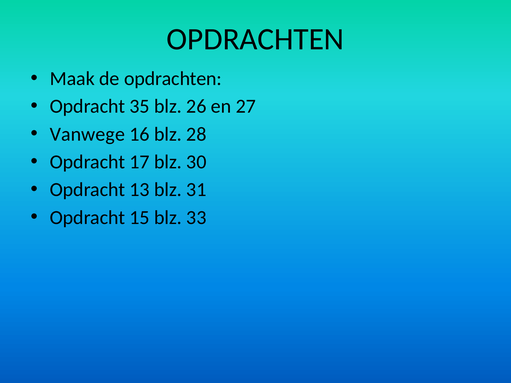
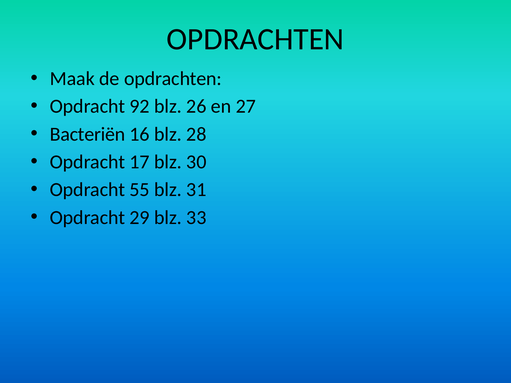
35: 35 -> 92 (140, 106)
Vanwege: Vanwege -> Bacteriën (88, 134)
13: 13 -> 55 (140, 190)
15: 15 -> 29 (140, 218)
